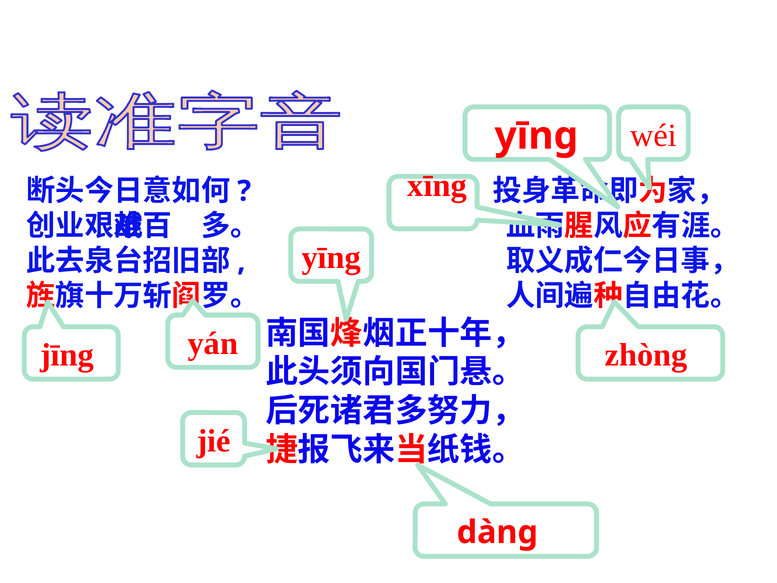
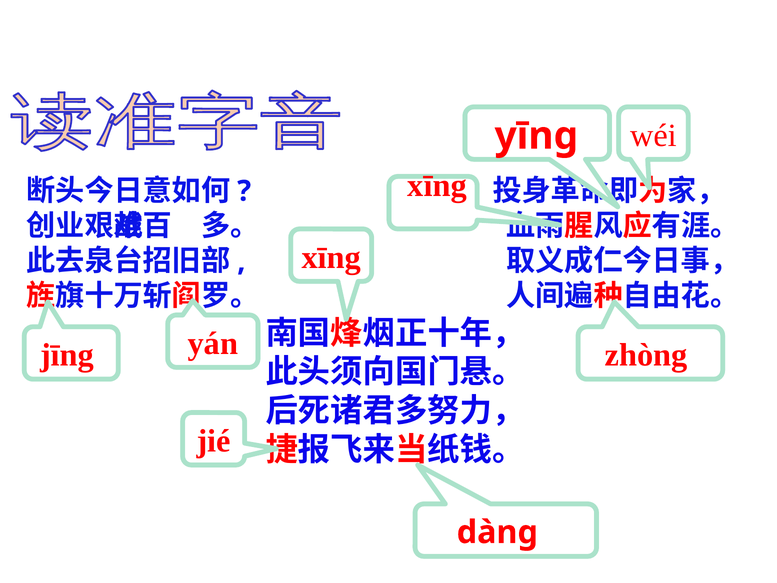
yīng: yīng -> xīng (331, 257)
